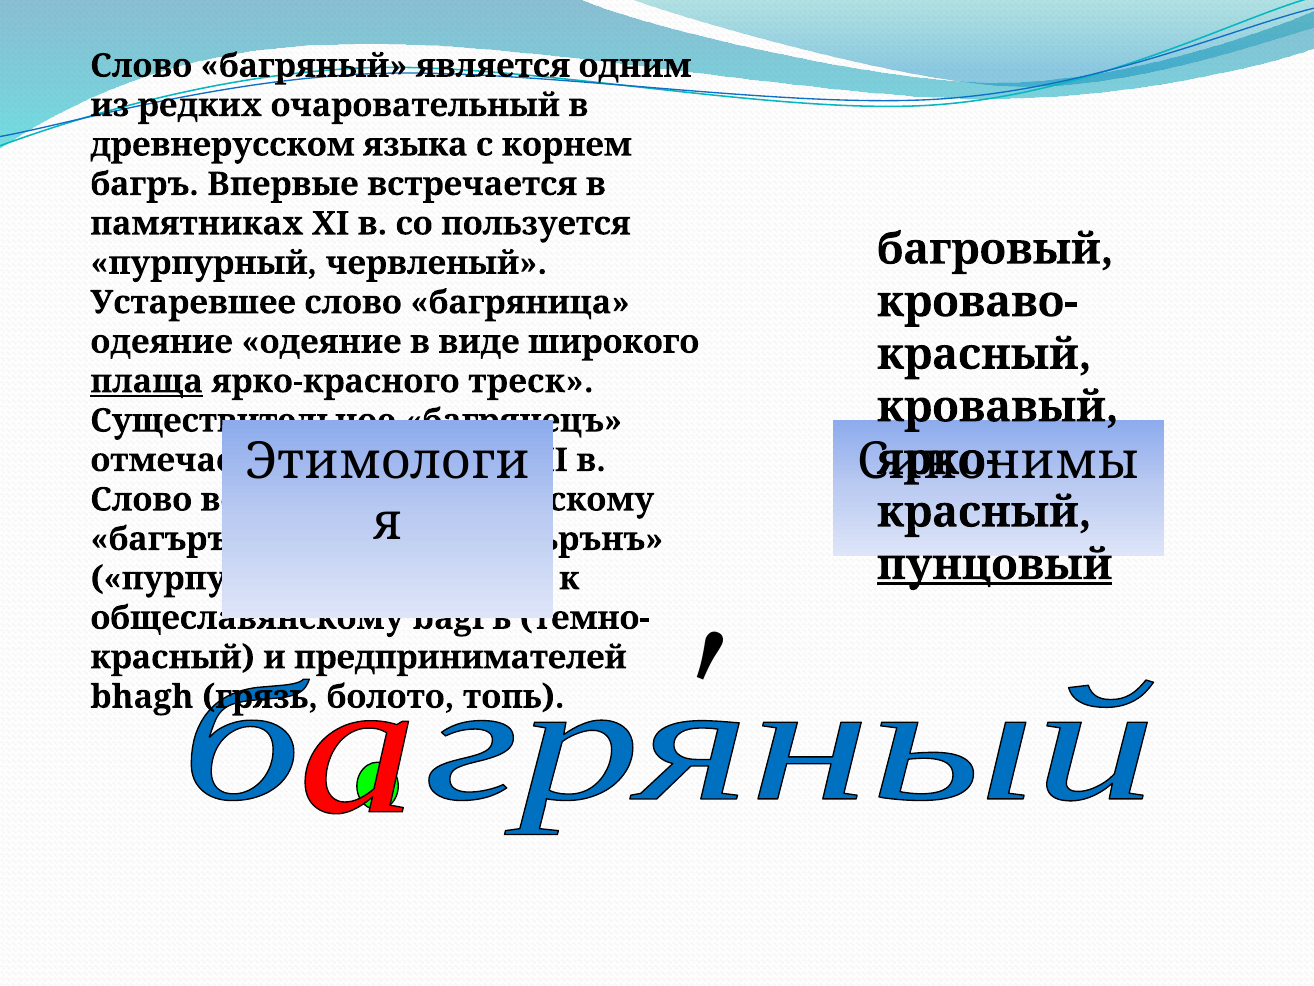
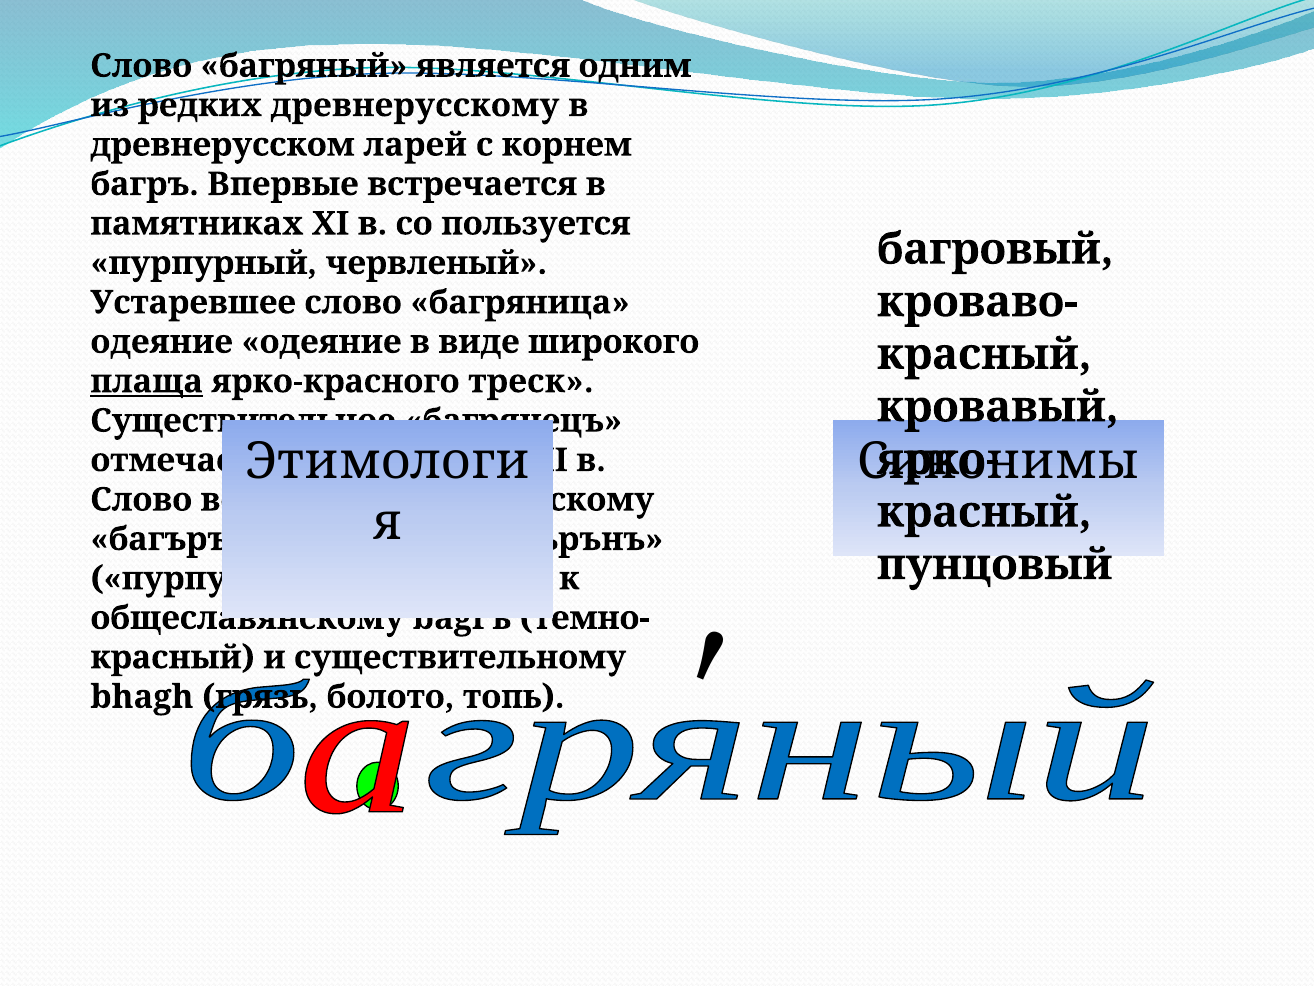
очаровательный: очаровательный -> древнерусскому (415, 105)
языка: языка -> ларей (415, 145)
пунцовый underline: present -> none (995, 564)
предпринимателей: предпринимателей -> существительному (460, 657)
